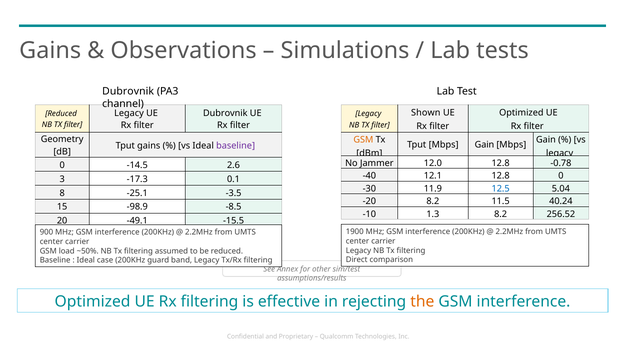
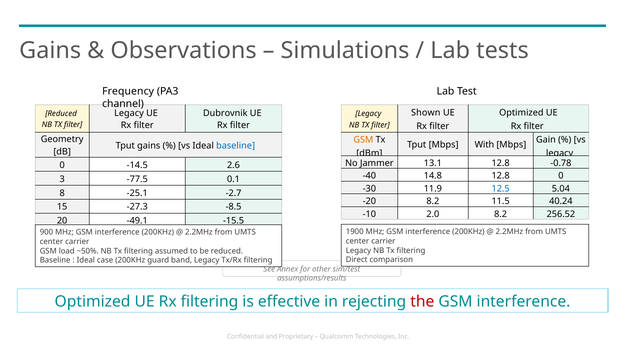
Dubrovnik: Dubrovnik -> Frequency (128, 91)
Tput Mbps Gain: Gain -> With (484, 145)
baseline colour: purple -> blue (236, 146)
12.0: 12.0 -> 13.1 (433, 163)
12.1: 12.1 -> 14.8 (433, 176)
-17.3: -17.3 -> -77.5 (137, 179)
-3.5: -3.5 -> -2.7 (234, 193)
-98.9: -98.9 -> -27.3 (137, 207)
1.3: 1.3 -> 2.0 (433, 215)
the colour: orange -> red (422, 302)
